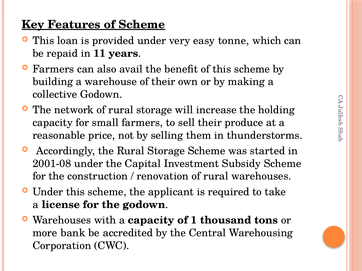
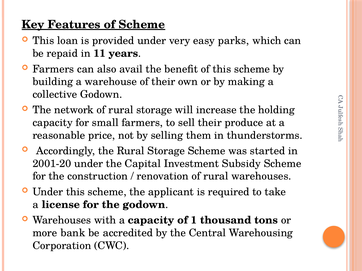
tonne: tonne -> parks (234, 41)
2001-08: 2001-08 -> 2001-20 (52, 164)
